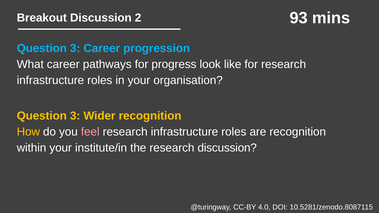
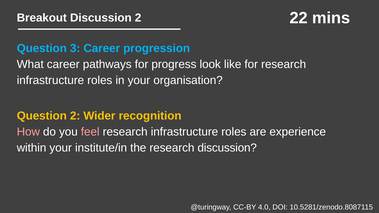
93: 93 -> 22 (299, 18)
3: 3 -> 2 (75, 116)
How colour: yellow -> pink (28, 132)
are recognition: recognition -> experience (298, 132)
